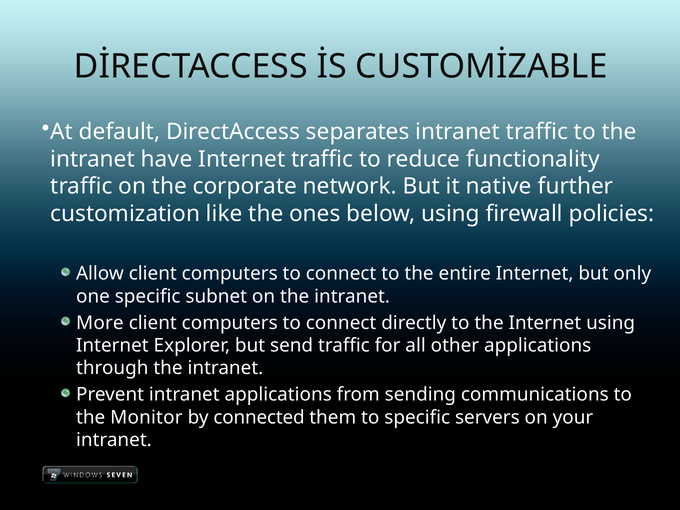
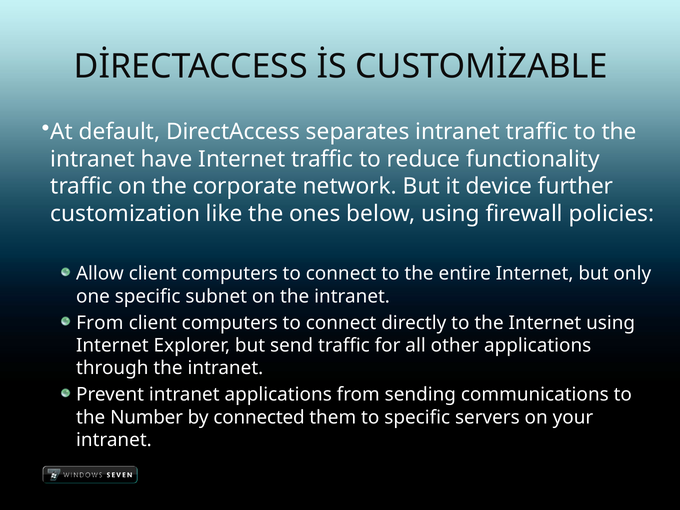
native: native -> device (499, 186)
More: More -> From (100, 323)
Monitor: Monitor -> Number (147, 417)
